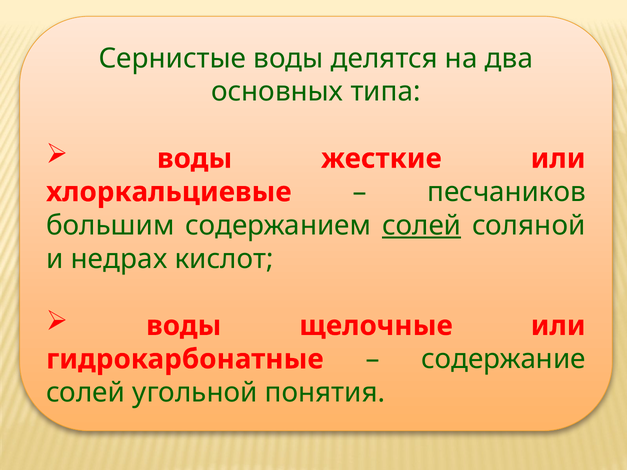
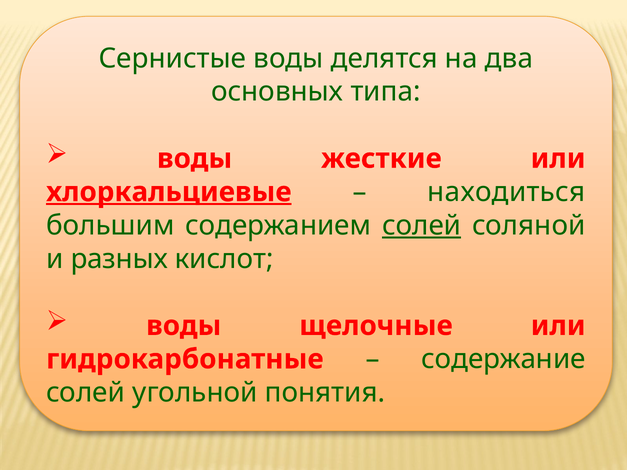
хлоркальциевые underline: none -> present (169, 192)
песчаников: песчаников -> находиться (506, 192)
недрах: недрах -> разных (119, 259)
